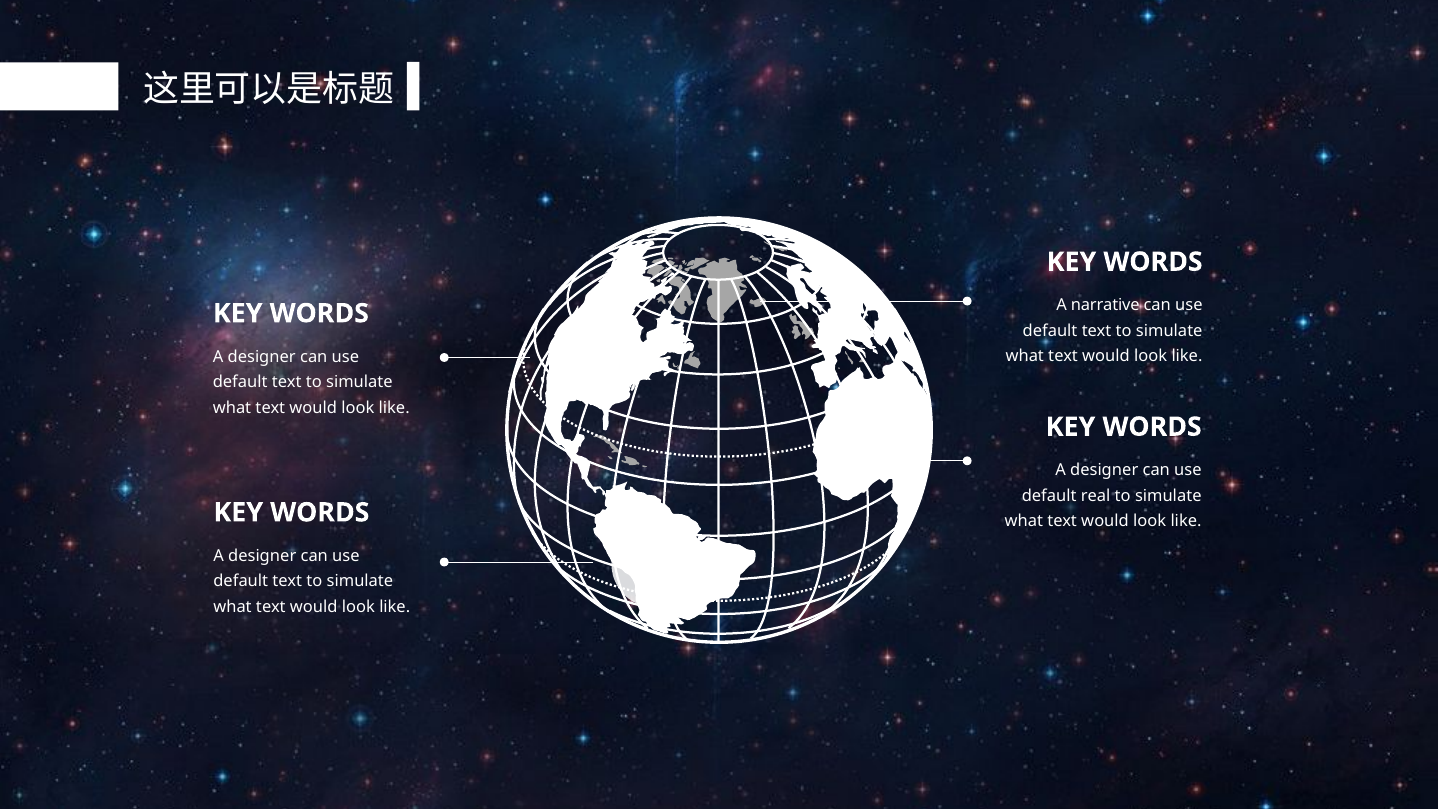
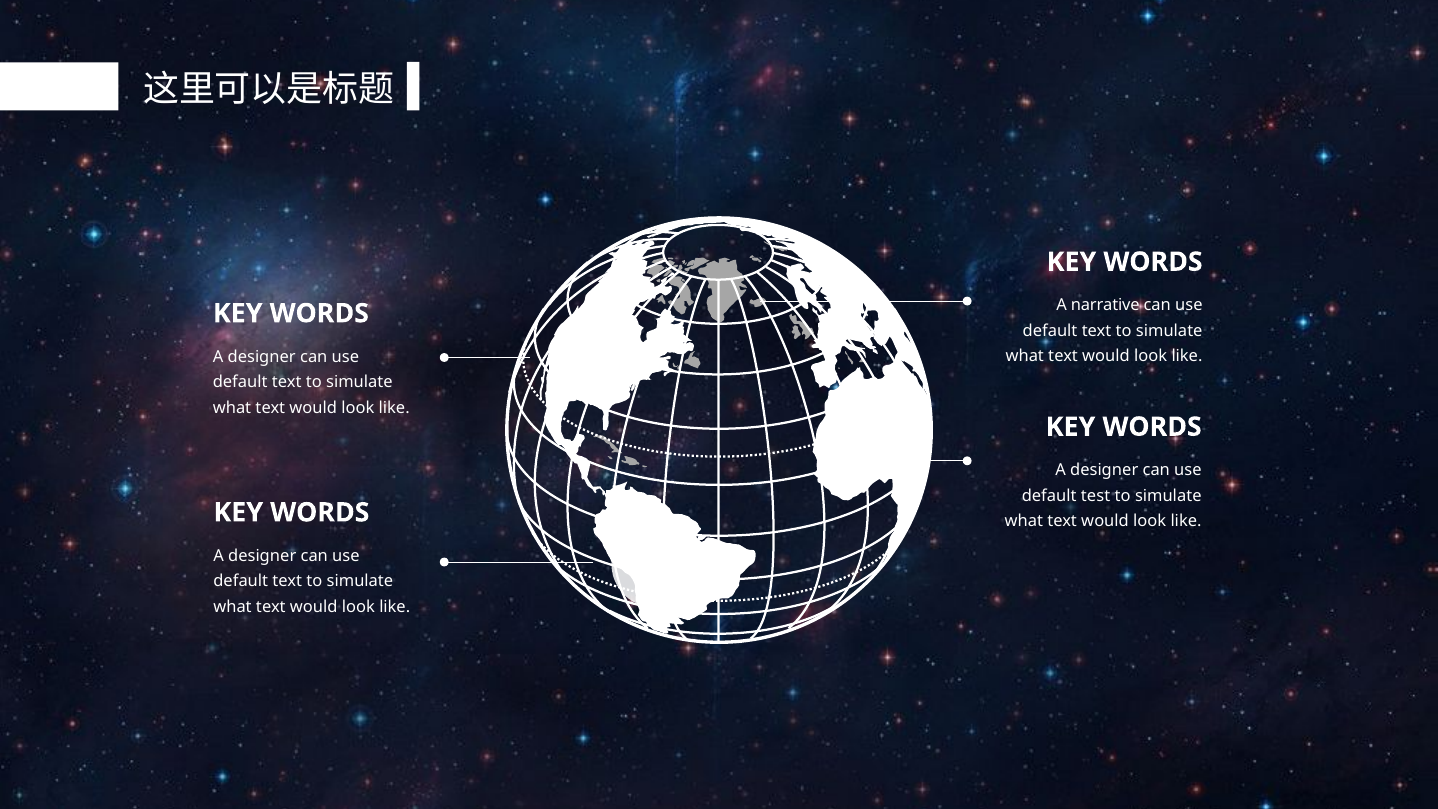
real: real -> test (1096, 496)
